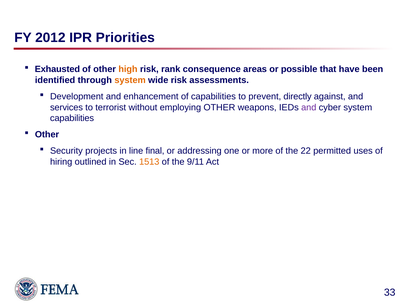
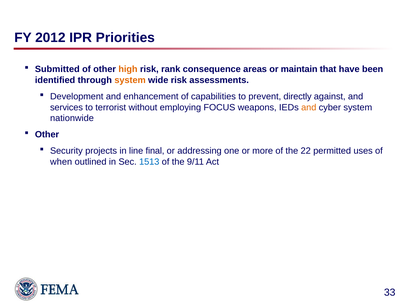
Exhausted: Exhausted -> Submitted (57, 69)
possible: possible -> maintain (299, 69)
employing OTHER: OTHER -> FOCUS (219, 108)
and colour: purple -> orange (309, 108)
capabilities: capabilities -> nationwide (72, 119)
hiring: hiring -> when (61, 162)
1513 colour: orange -> blue (149, 162)
